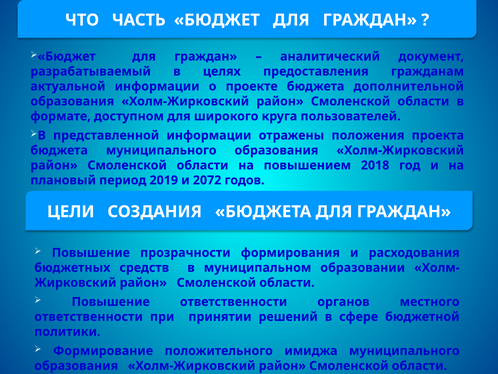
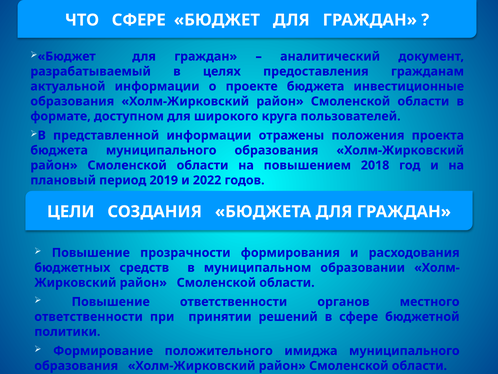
ЧТО ЧАСТЬ: ЧАСТЬ -> СФЕРЕ (139, 20)
дополнительной: дополнительной -> инвестиционные (409, 86)
2072: 2072 -> 2022 (207, 180)
